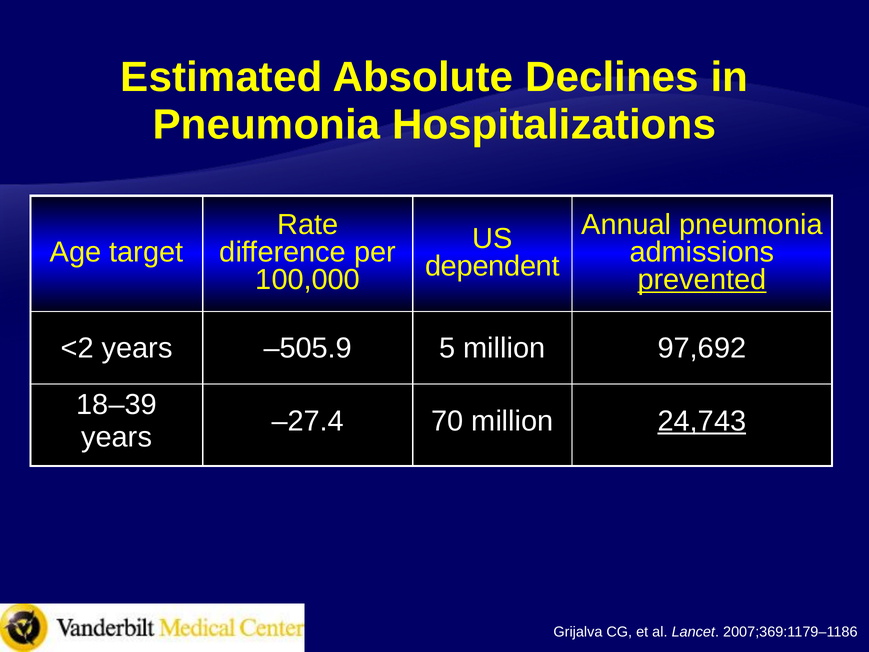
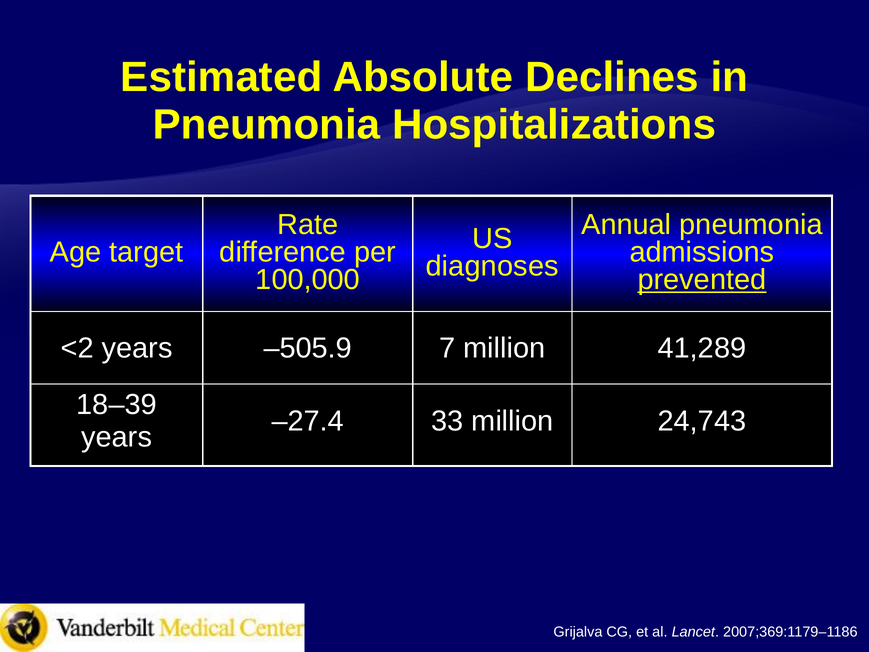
dependent: dependent -> diagnoses (492, 266)
5: 5 -> 7 (447, 348)
97,692: 97,692 -> 41,289 (702, 348)
70: 70 -> 33 (447, 421)
24,743 underline: present -> none (702, 421)
